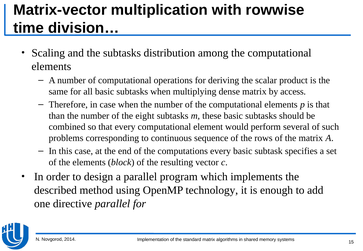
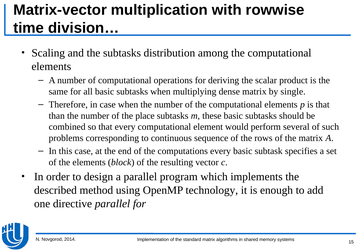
access: access -> single (293, 92)
eight: eight -> place (145, 116)
